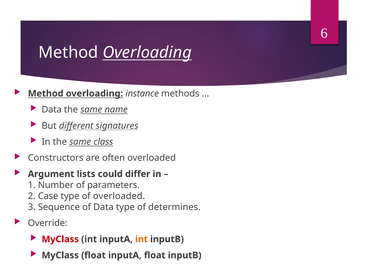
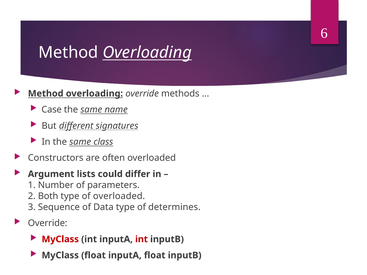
overloading instance: instance -> override (142, 94)
Data: Data -> Case (52, 110)
Case: Case -> Both (48, 196)
int colour: orange -> red (141, 239)
